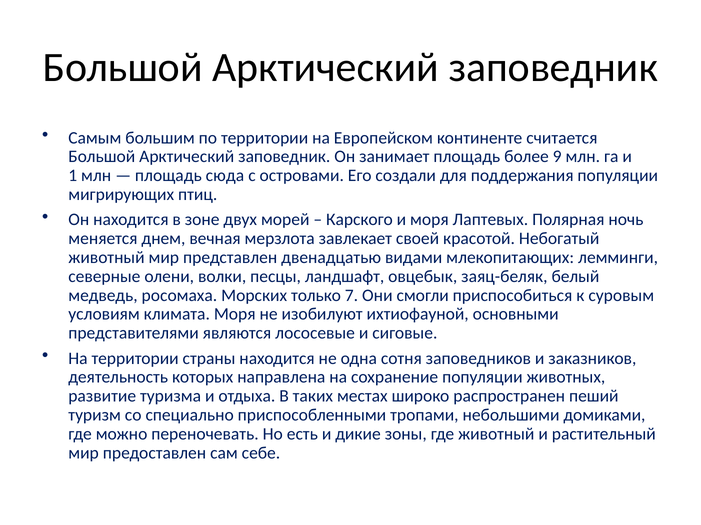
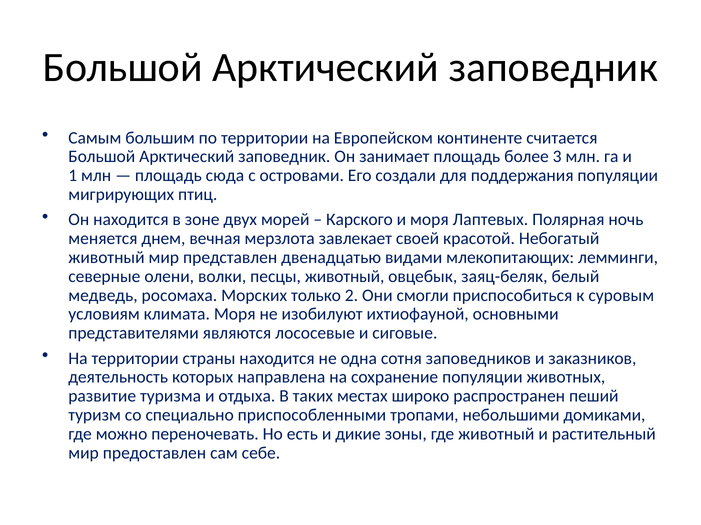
9: 9 -> 3 (557, 157)
песцы ландшафт: ландшафт -> животный (345, 277)
7: 7 -> 2 (351, 296)
